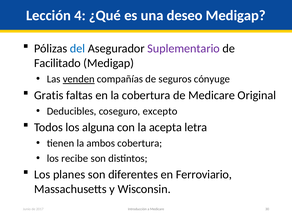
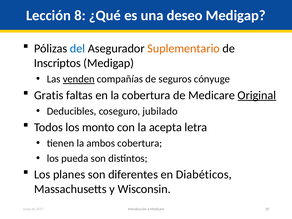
4: 4 -> 8 (80, 16)
Suplementario colour: purple -> orange (184, 49)
Facilitado: Facilitado -> Inscriptos (57, 63)
Original underline: none -> present (257, 95)
excepto: excepto -> jubilado (160, 111)
alguna: alguna -> monto (98, 127)
recibe: recibe -> pueda (75, 158)
Ferroviario: Ferroviario -> Diabéticos (204, 175)
